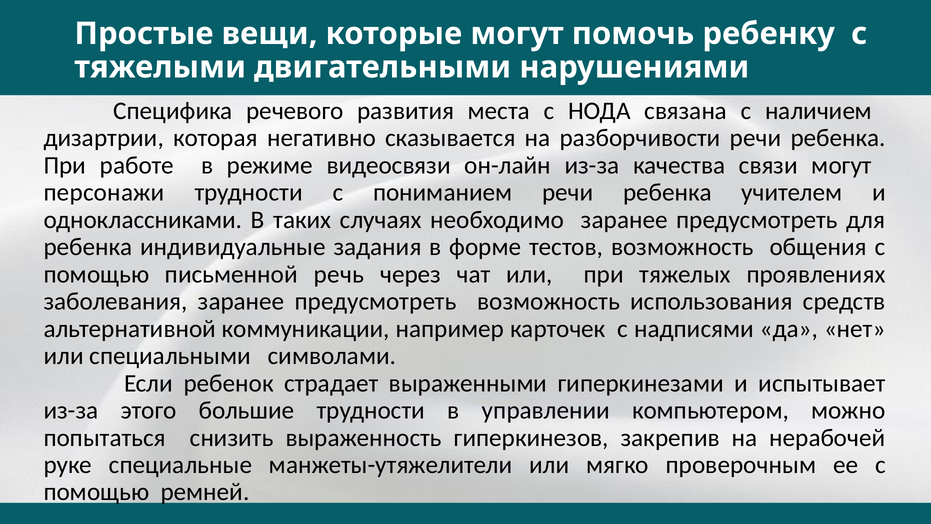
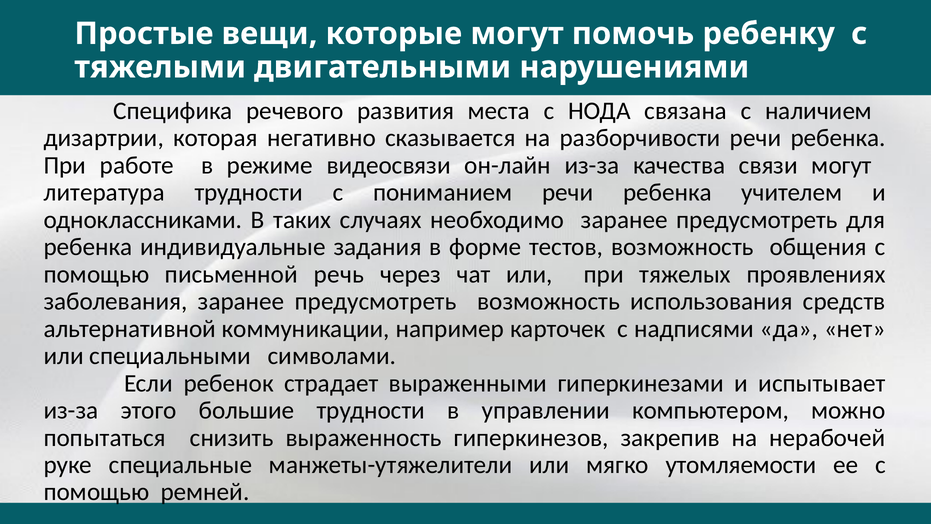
персонажи: персонажи -> литература (104, 192)
проверочным: проверочным -> утомляемости (741, 465)
